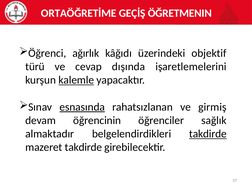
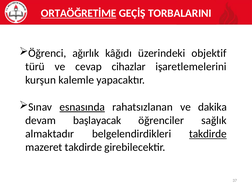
ORTAÖĞRETİME underline: none -> present (79, 13)
ÖĞRETMENIN: ÖĞRETMENIN -> TORBALARINI (180, 13)
dışında: dışında -> cihazlar (129, 67)
kalemle underline: present -> none (76, 80)
girmiş: girmiş -> dakika (212, 107)
öğrencinin: öğrencinin -> başlayacak (97, 120)
